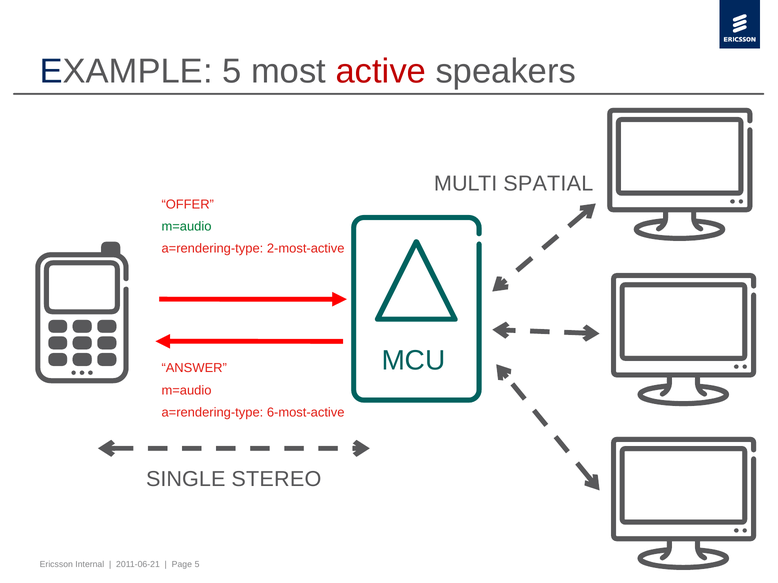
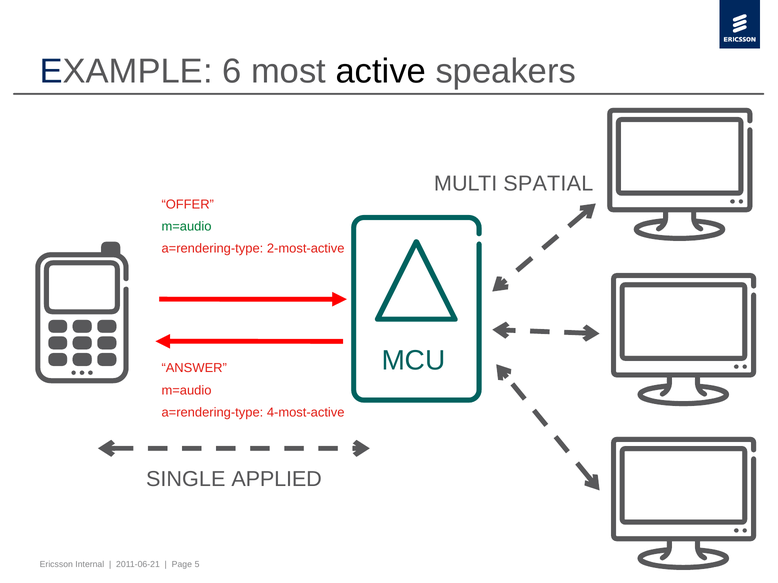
EXAMPLE 5: 5 -> 6 (232, 71)
active colour: red -> black (381, 71)
6-most-active: 6-most-active -> 4-most-active (306, 413)
STEREO: STEREO -> APPLIED (277, 479)
